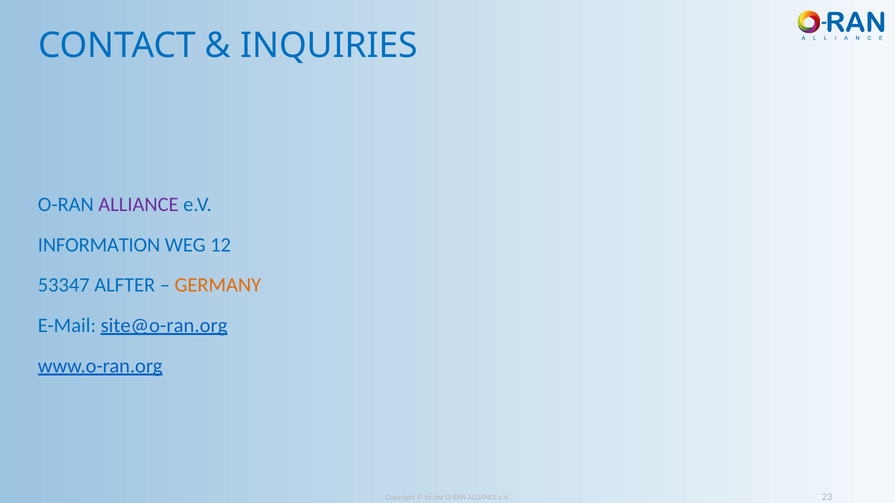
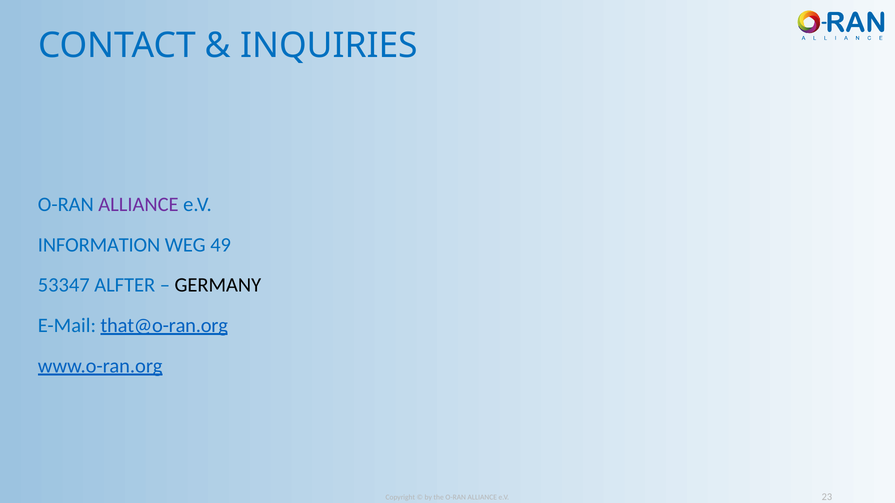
12: 12 -> 49 (221, 245)
GERMANY colour: orange -> black (218, 285)
site@o-ran.org: site@o-ran.org -> that@o-ran.org (164, 326)
